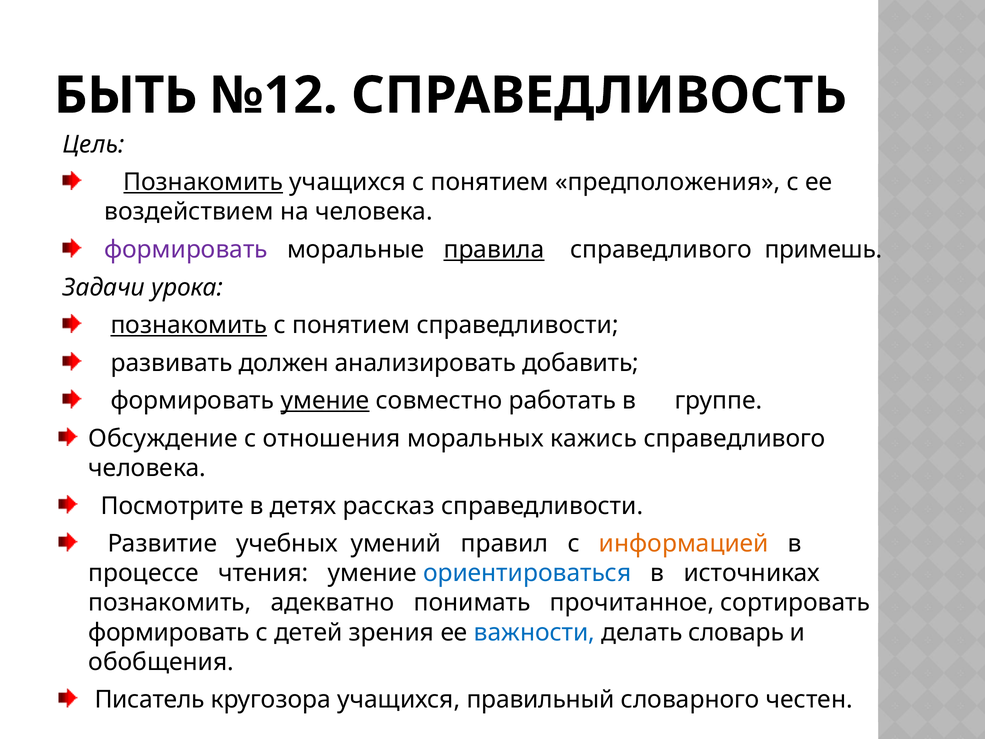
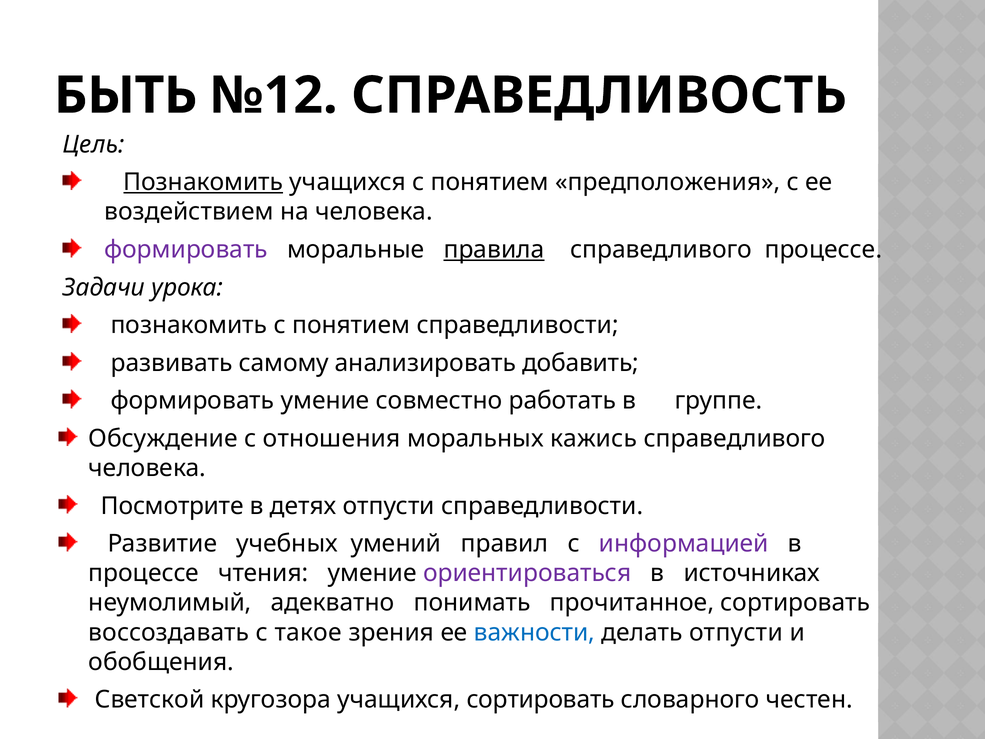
справедливого примешь: примешь -> процессе (823, 250)
познакомить underline: present -> none (189, 325)
должен: должен -> самому (284, 363)
умение underline: present -> none (325, 401)
детях рассказ: рассказ -> отпусти (389, 506)
информацией colour: orange -> purple (684, 544)
ориентироваться colour: blue -> purple (527, 573)
познакомить: познакомить -> неумолимый (170, 603)
формировать: формировать -> воссоздавать (169, 632)
детей: детей -> такое (308, 632)
делать словарь: словарь -> отпусти (736, 632)
Писатель: Писатель -> Светской (150, 699)
учащихся правильный: правильный -> сортировать (541, 699)
